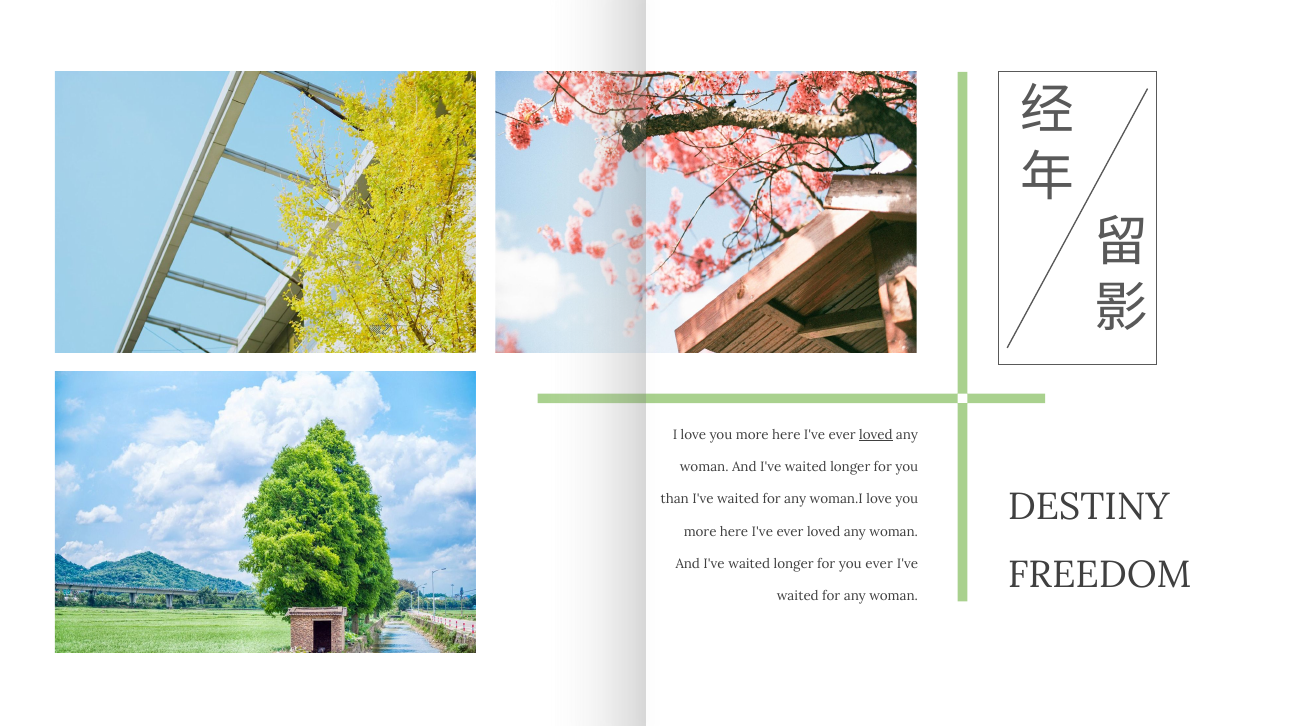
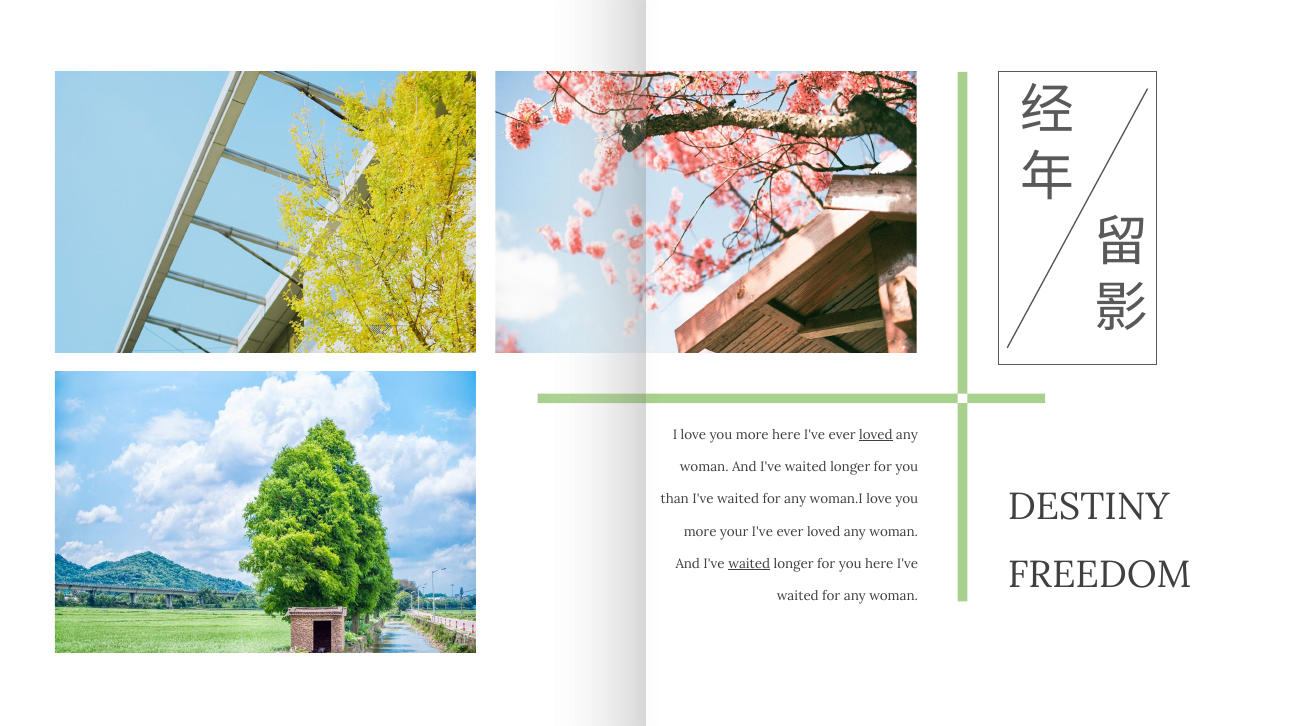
here: here -> your (734, 532)
waited underline: none -> present (749, 564)
you ever: ever -> here (879, 564)
